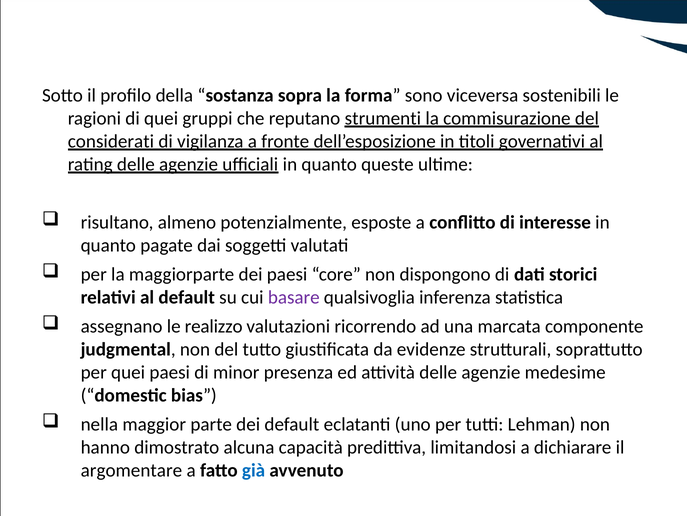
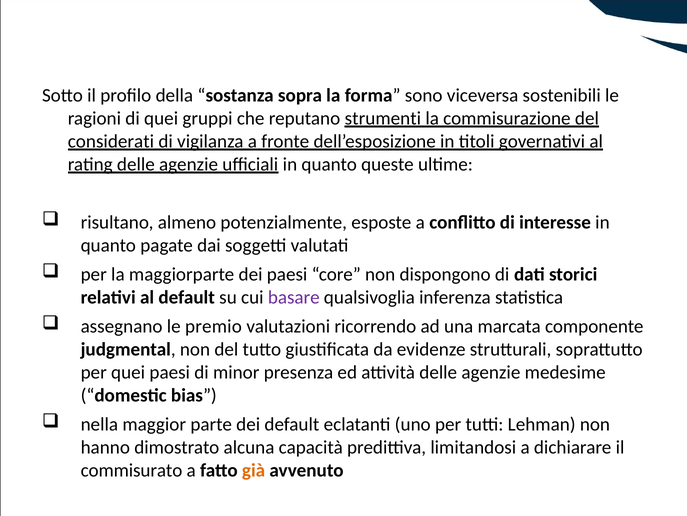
realizzo: realizzo -> premio (213, 326)
argomentare: argomentare -> commisurato (131, 470)
già colour: blue -> orange (254, 470)
